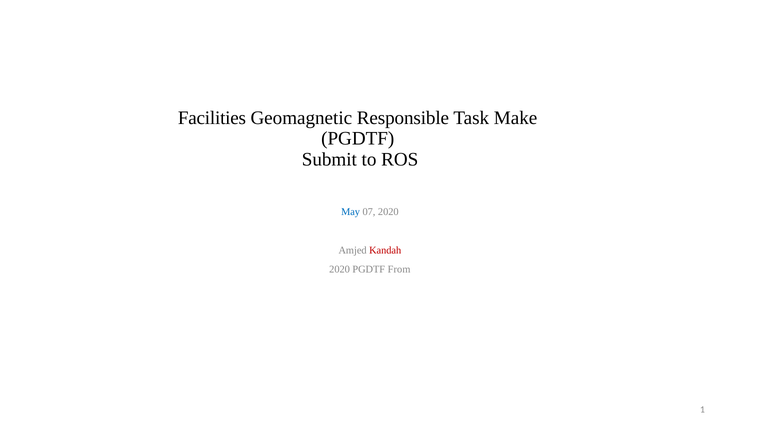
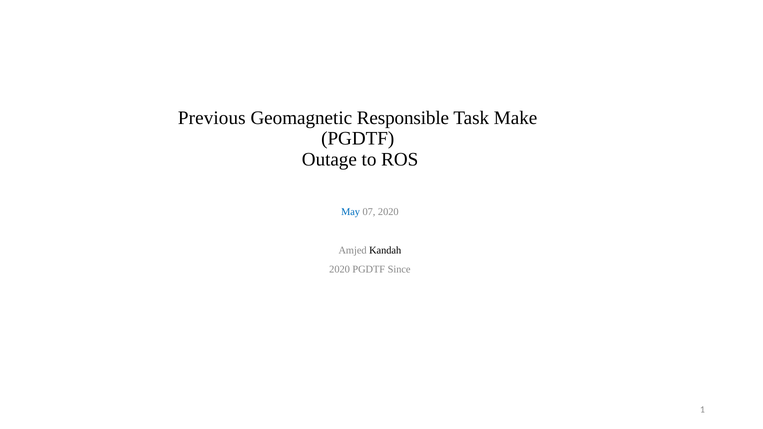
Facilities: Facilities -> Previous (212, 118)
Submit: Submit -> Outage (329, 159)
Kandah colour: red -> black (385, 250)
From: From -> Since (399, 269)
